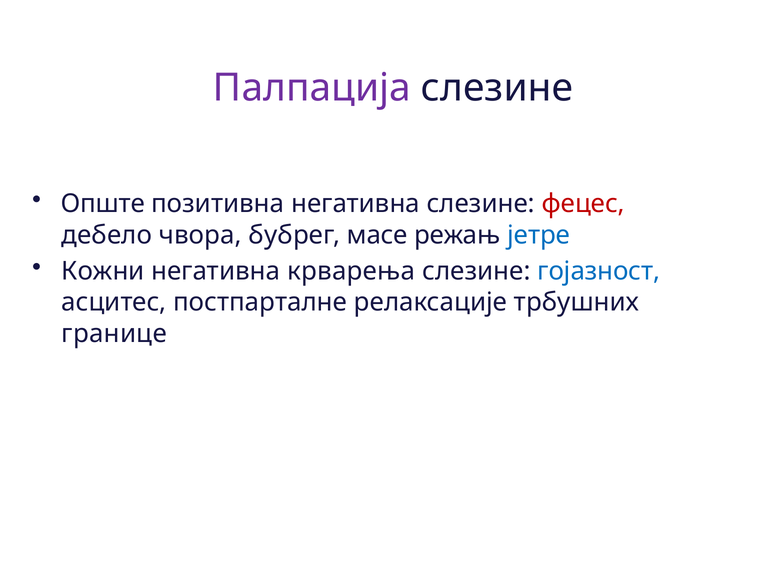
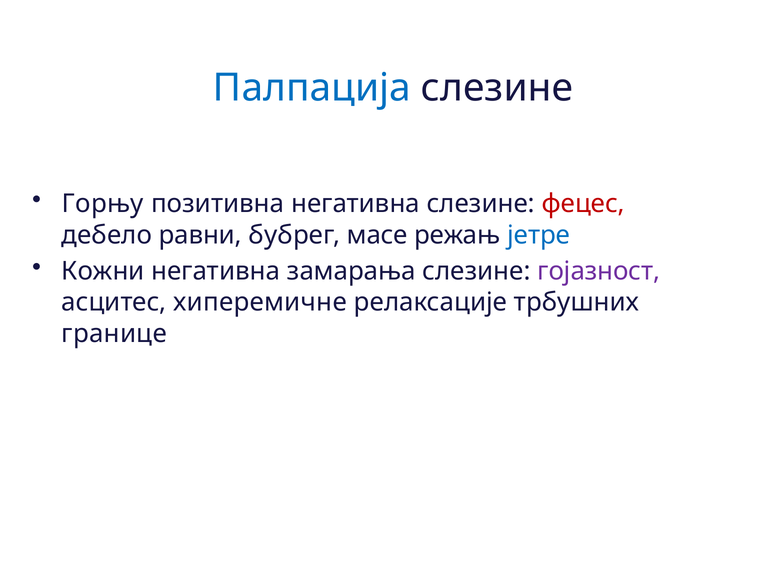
Палпација colour: purple -> blue (312, 88)
Опште: Опште -> Горњу (103, 204)
чвора: чвора -> равни (200, 235)
крварења: крварења -> замарања (351, 271)
гојазност colour: blue -> purple (599, 271)
постпарталне: постпарталне -> хиперемичне (260, 303)
